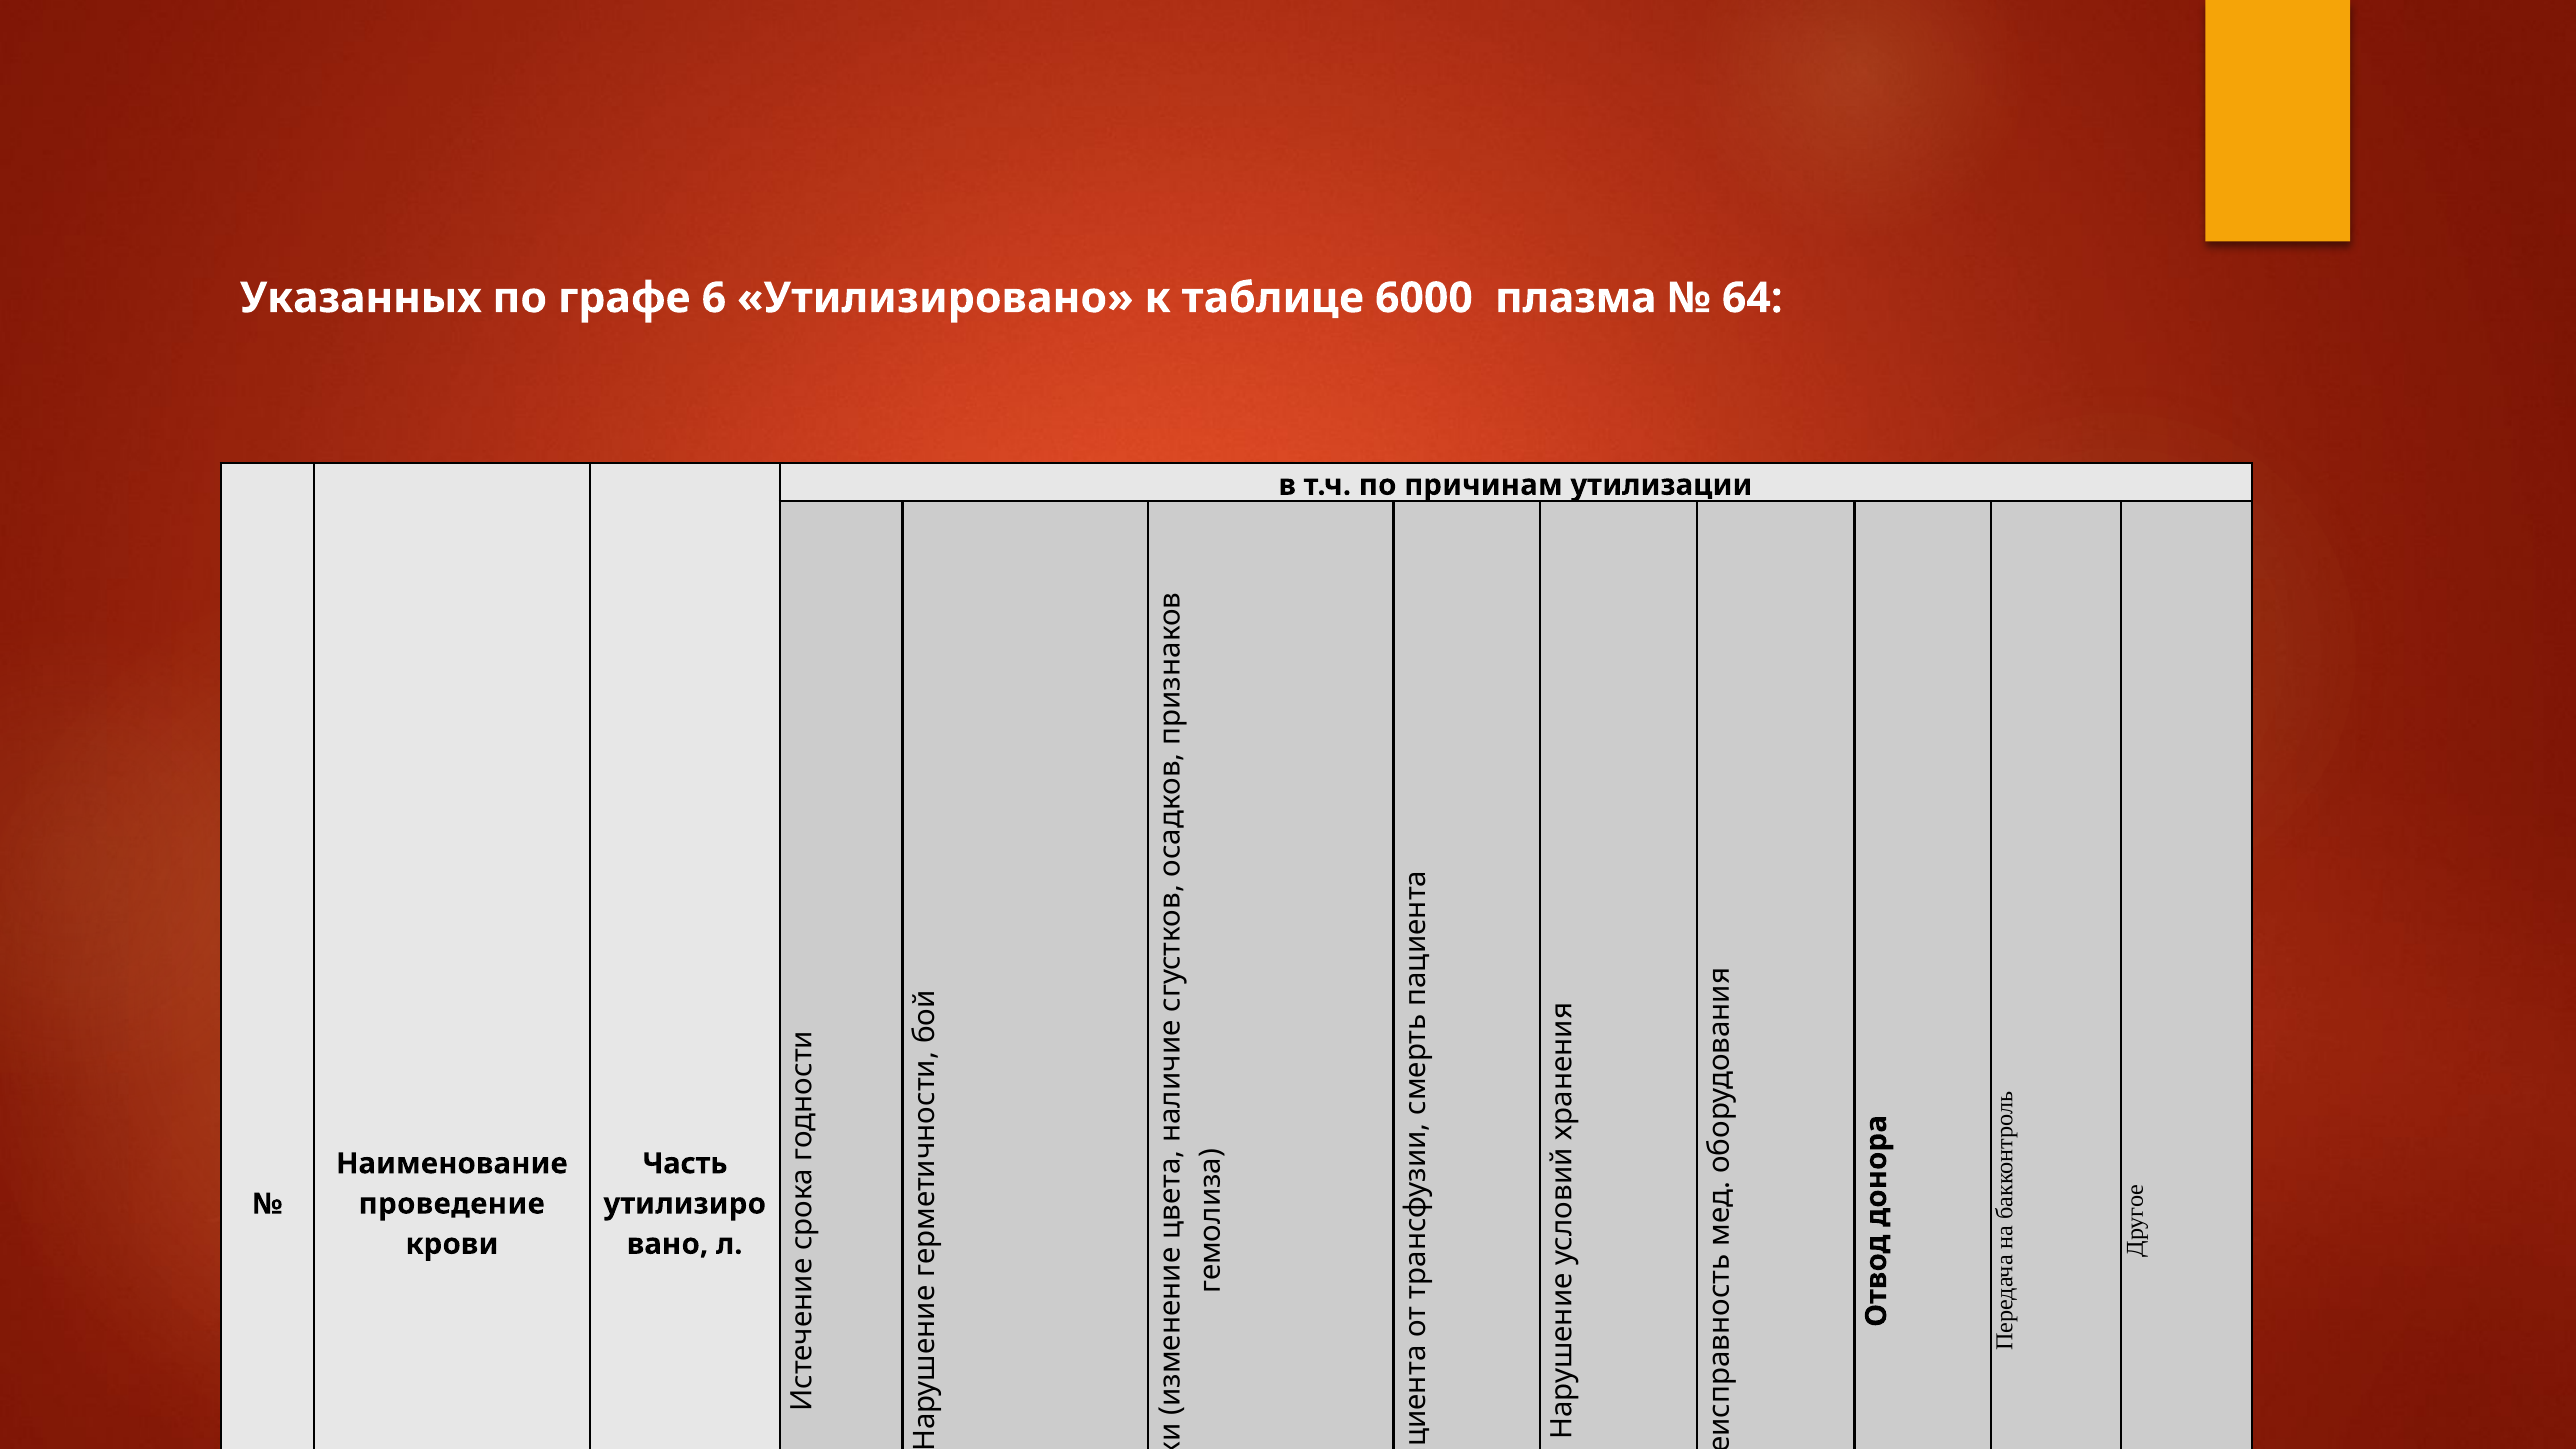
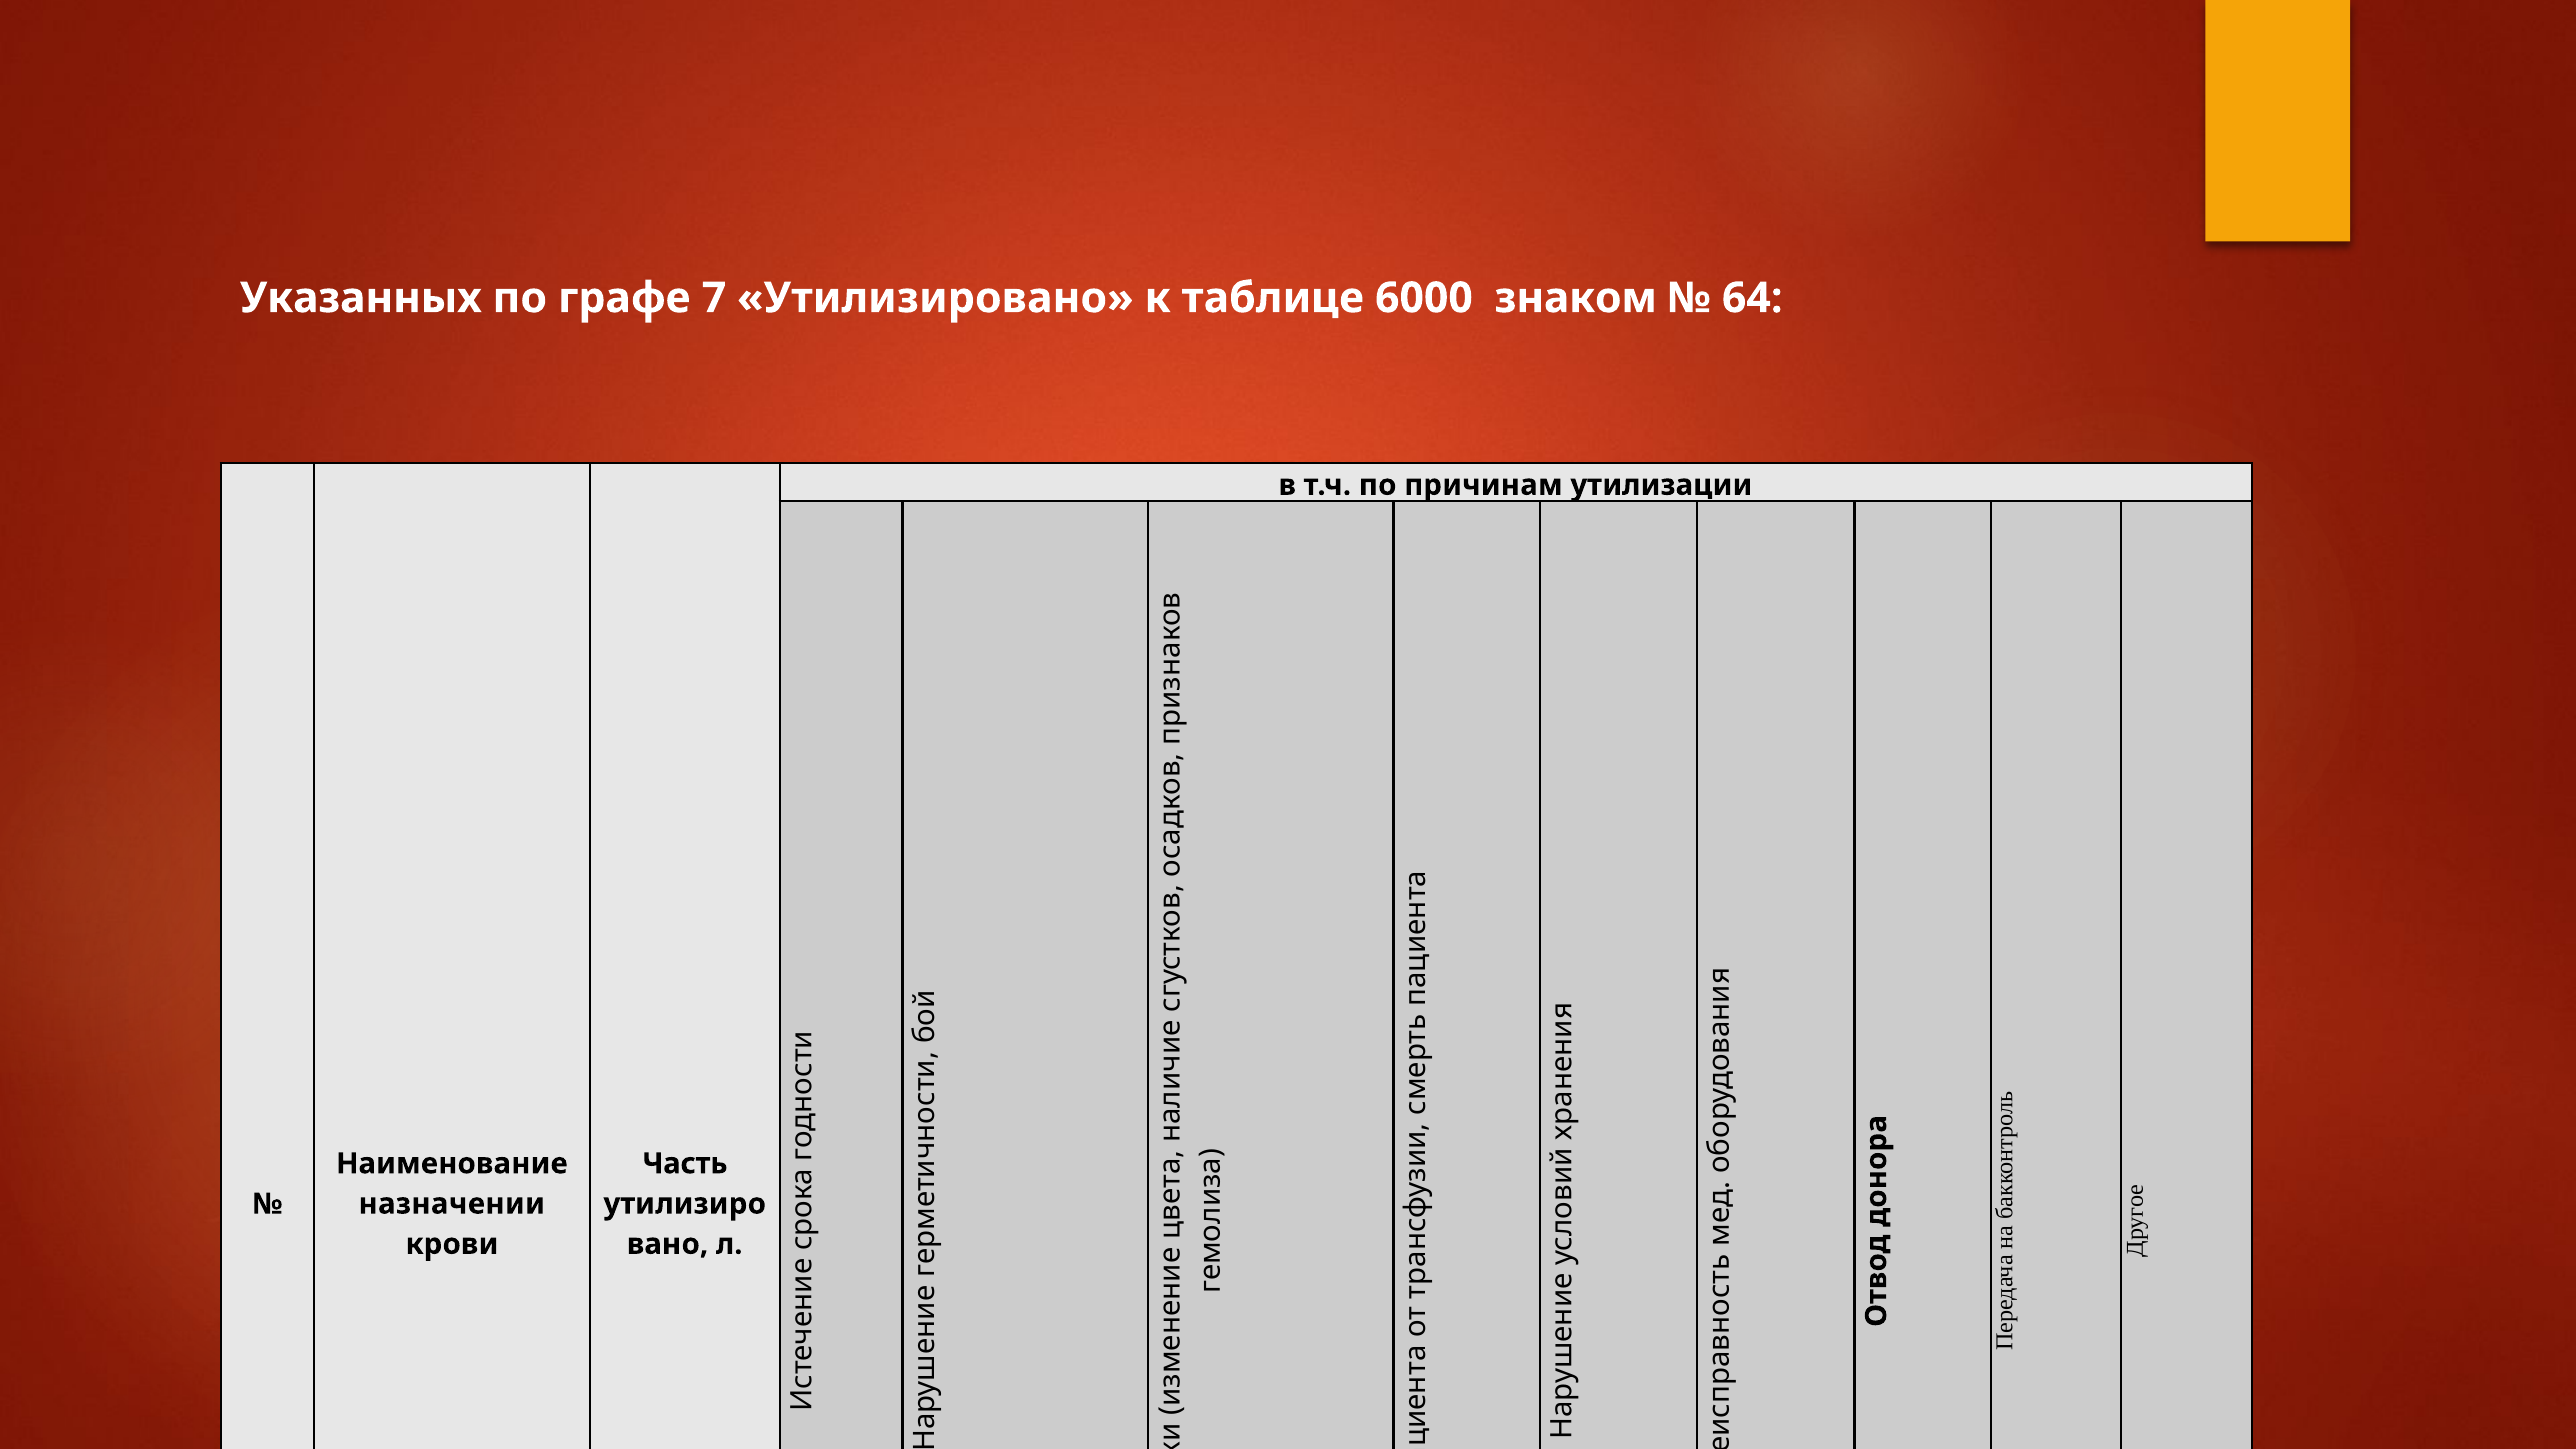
6: 6 -> 7 (714, 298)
плазма: плазма -> знаком (1576, 298)
проведение: проведение -> назначении (452, 1204)
